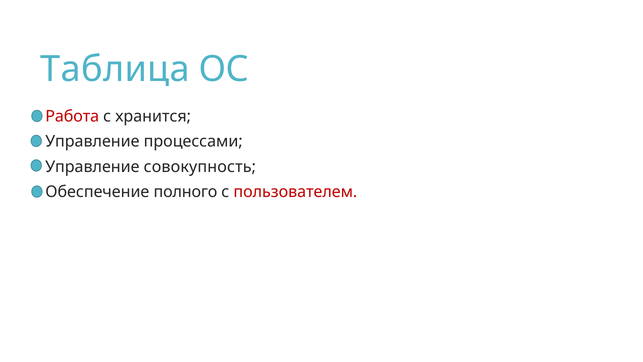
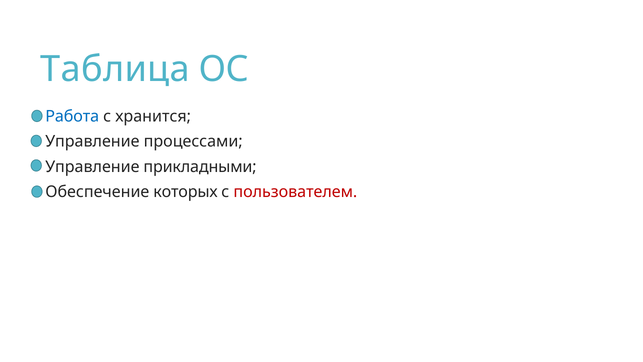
Работа colour: red -> blue (72, 116)
совокупность: совокупность -> прикладными (200, 167)
полного: полного -> которых (185, 192)
